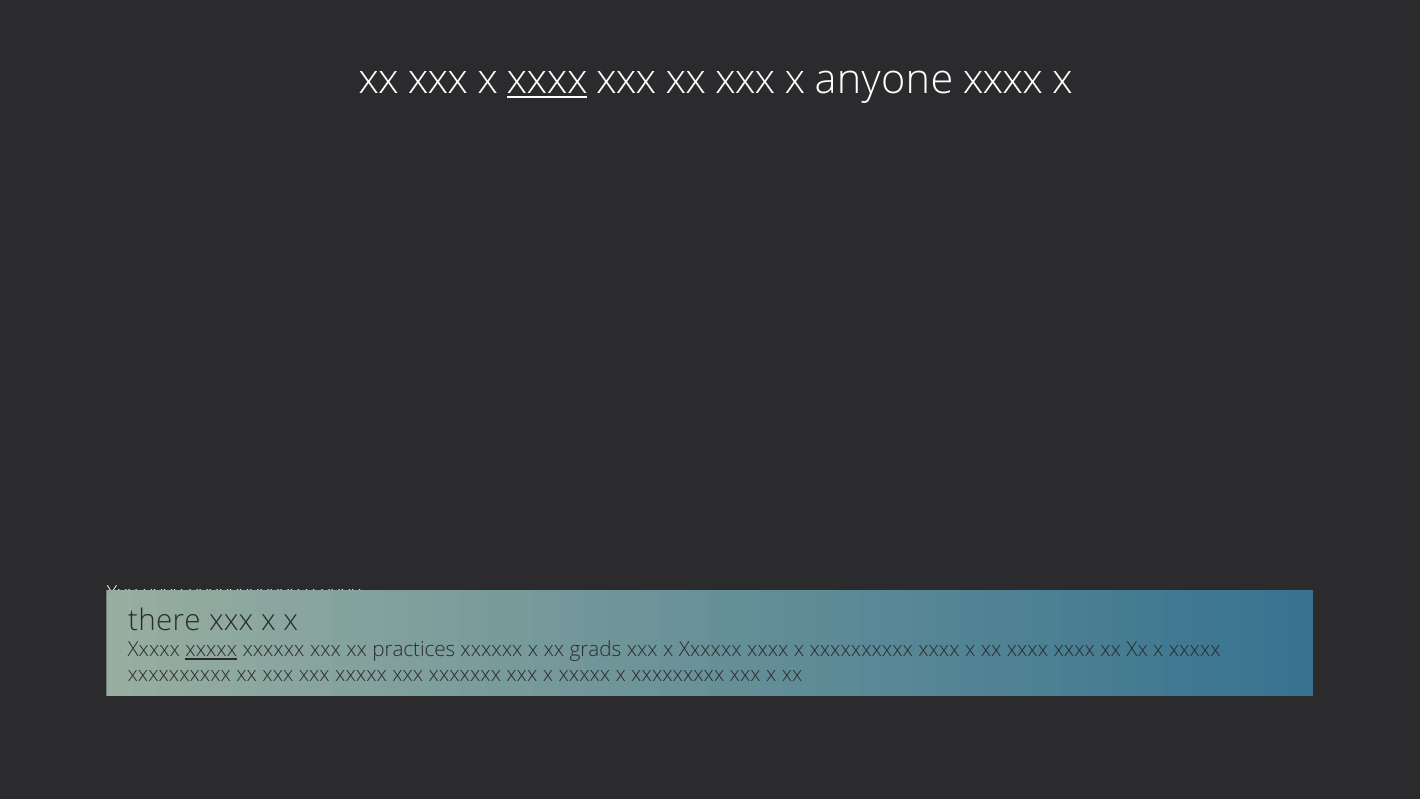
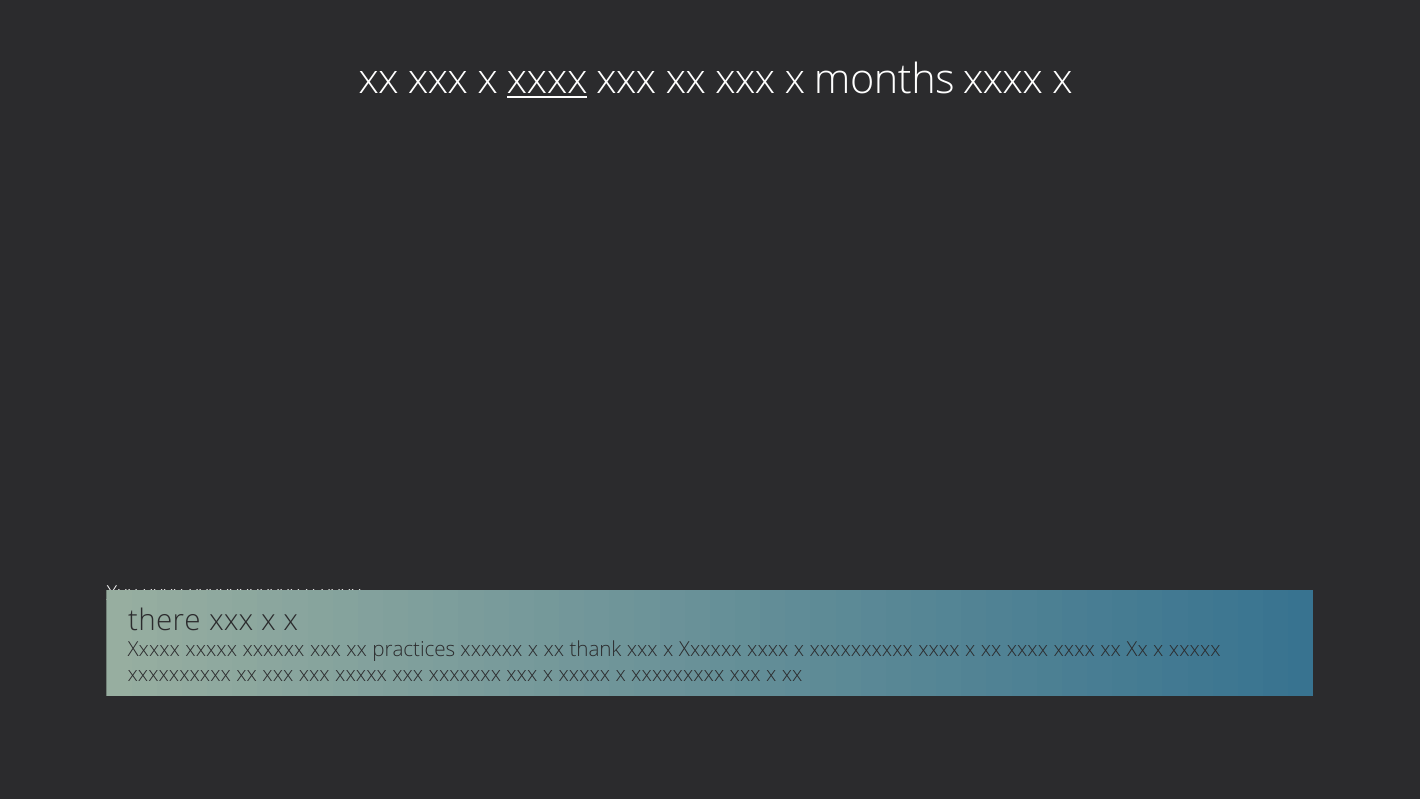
anyone: anyone -> months (884, 79)
xxxxx underline: present -> none (211, 650)
grads: grads -> thank (596, 650)
